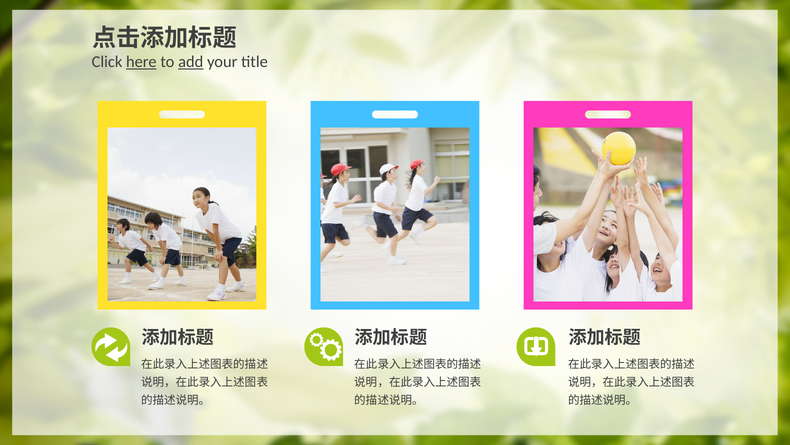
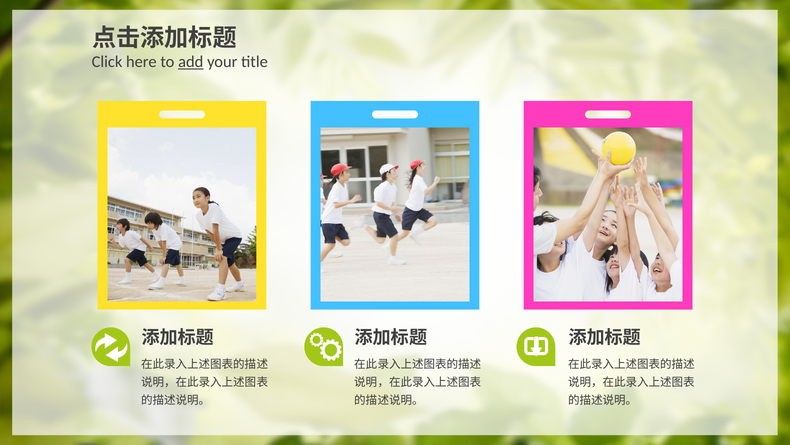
here underline: present -> none (141, 62)
